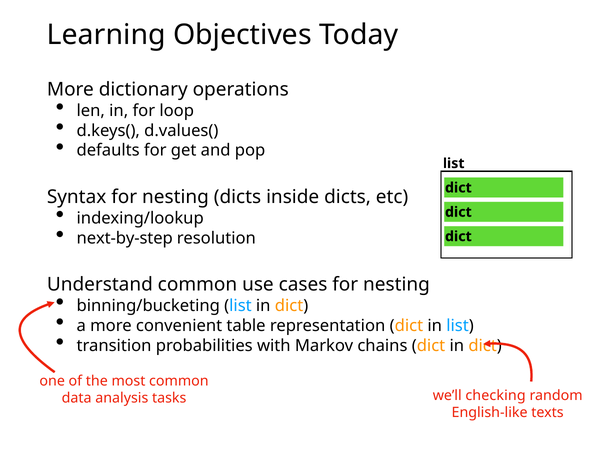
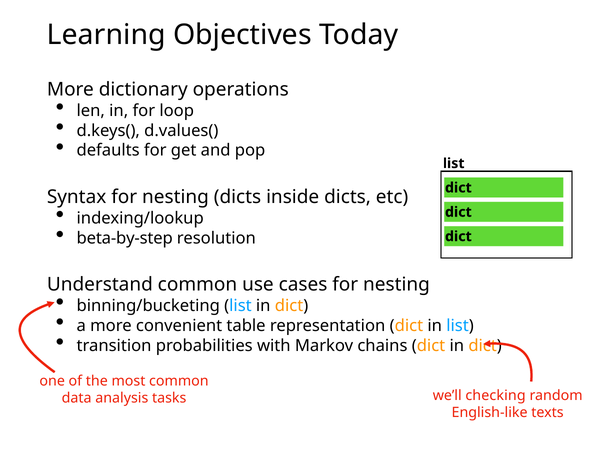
next-by-step: next-by-step -> beta-by-step (125, 238)
